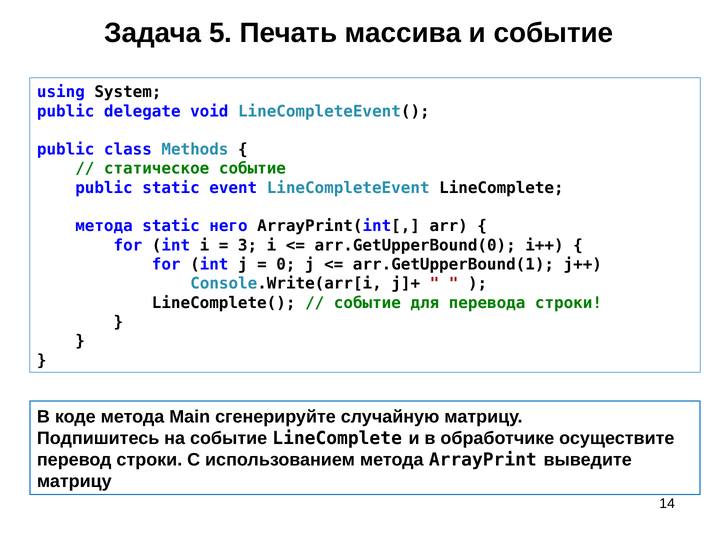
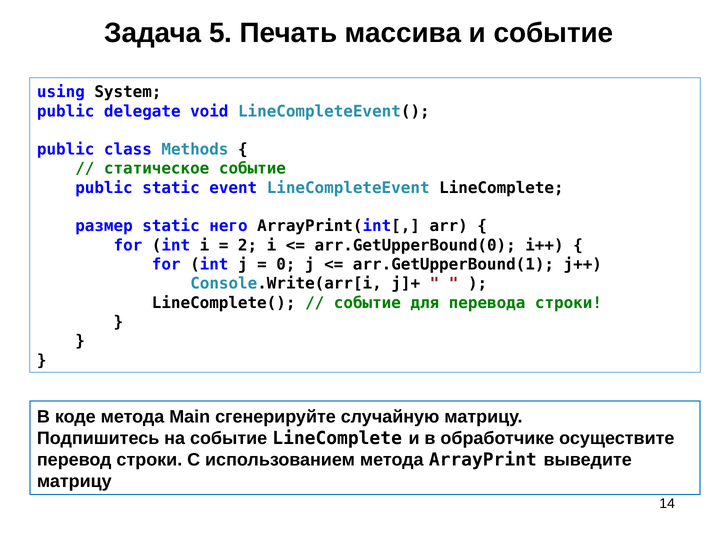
метода: метода -> размер (104, 226)
3: 3 -> 2 (248, 245)
